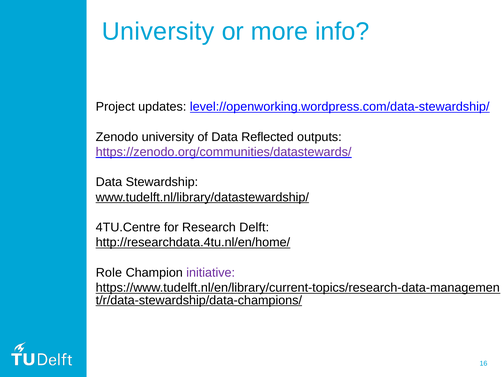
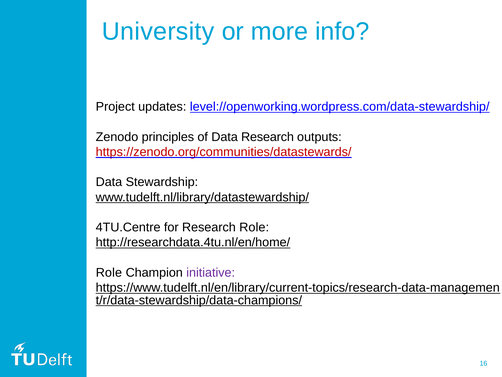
Zenodo university: university -> principles (168, 137)
Data Reflected: Reflected -> Research (268, 137)
https://zenodo.org/communities/datastewards/ colour: purple -> red (224, 152)
Research Delft: Delft -> Role (254, 227)
